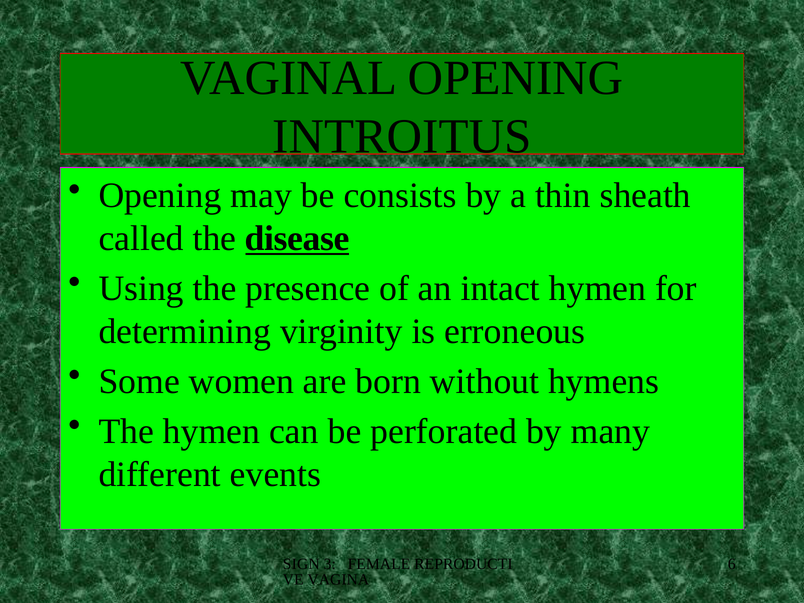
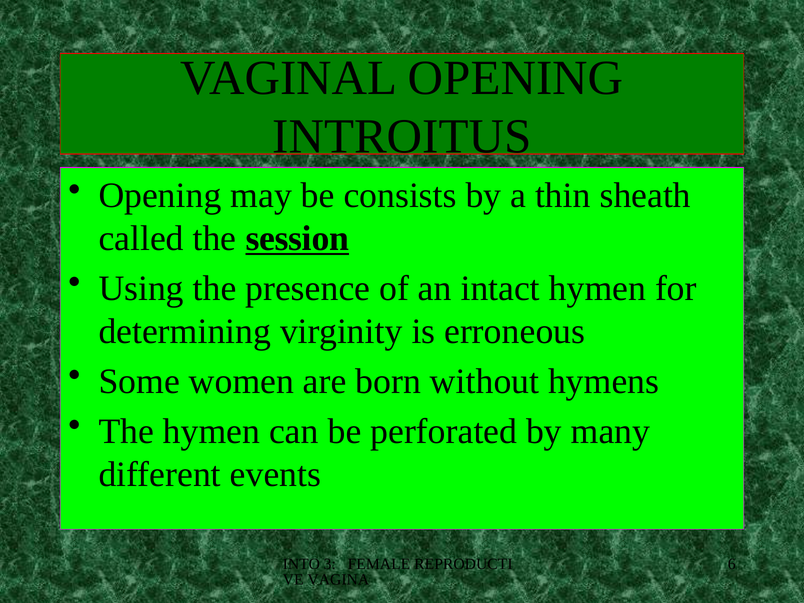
disease: disease -> session (297, 238)
SIGN: SIGN -> INTO (301, 564)
